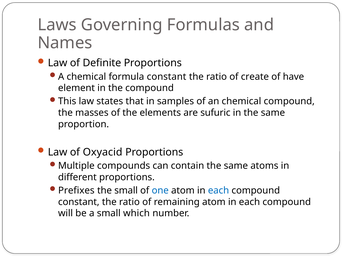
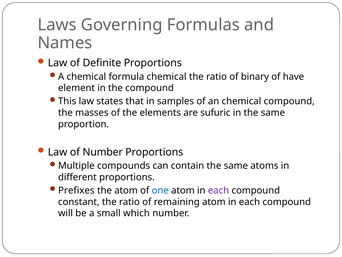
formula constant: constant -> chemical (167, 77)
create: create -> binary (255, 77)
of Oxyacid: Oxyacid -> Number (103, 152)
the small: small -> atom (126, 190)
each colour: blue -> purple (219, 190)
